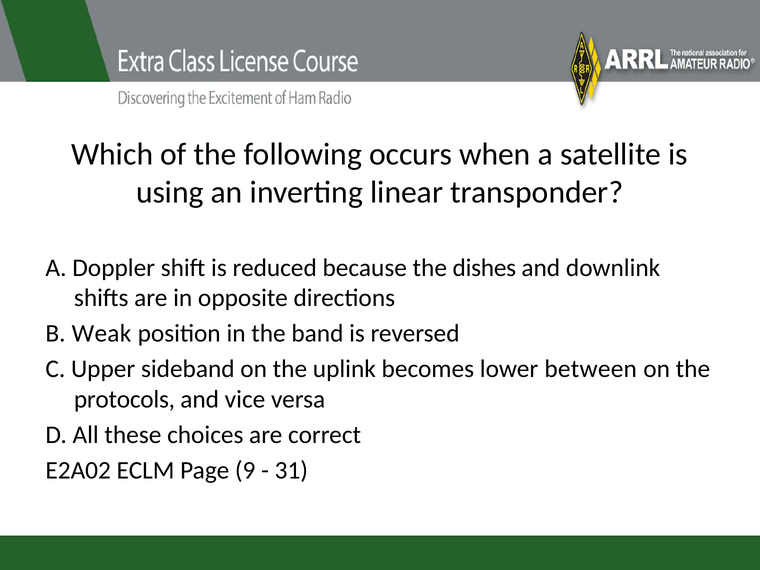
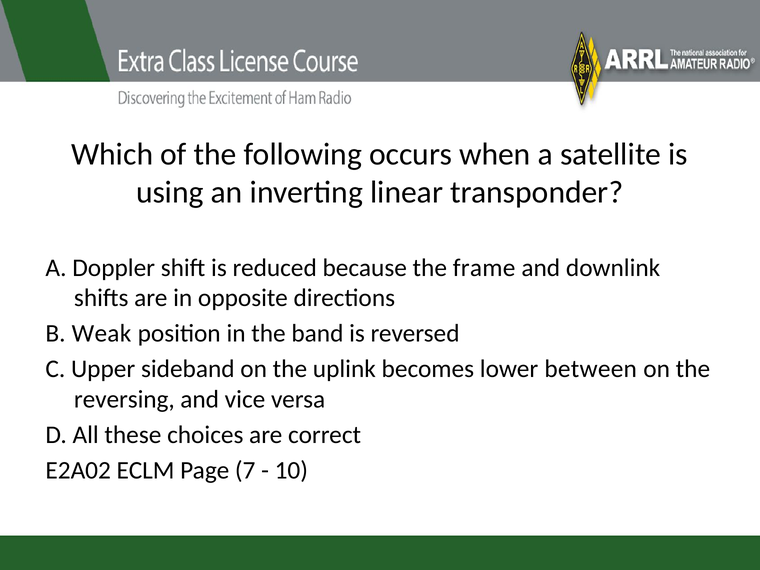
dishes: dishes -> frame (484, 268)
protocols: protocols -> reversing (124, 399)
9: 9 -> 7 (245, 470)
31: 31 -> 10 (291, 470)
